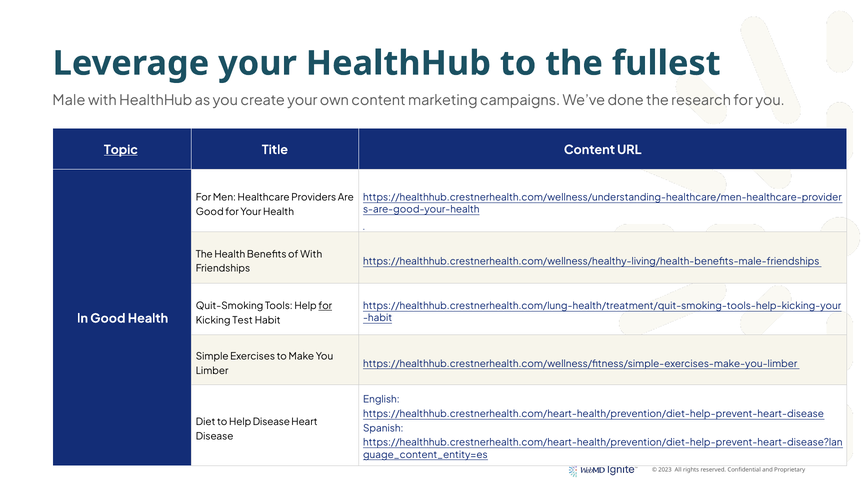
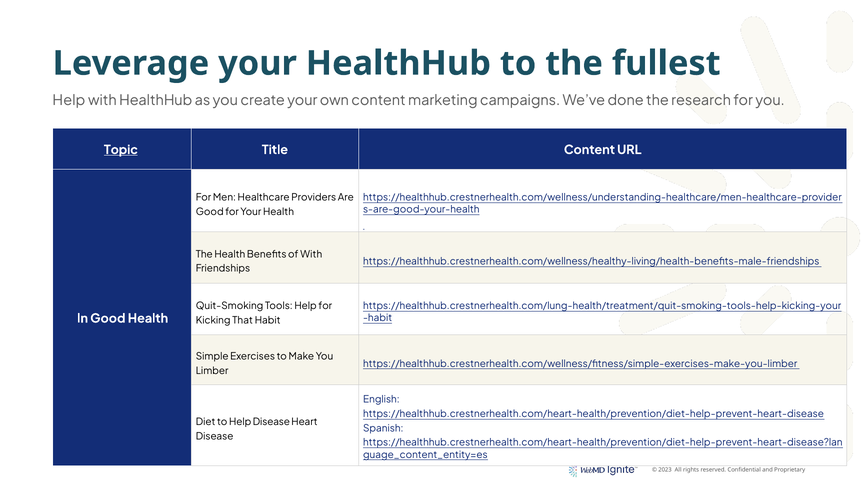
Male: Male -> Help (69, 100)
for underline: present -> none (325, 306)
Test: Test -> That (243, 320)
